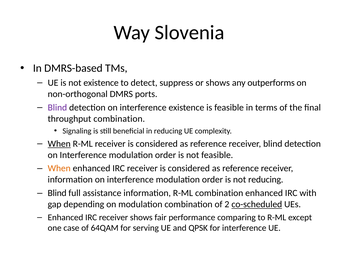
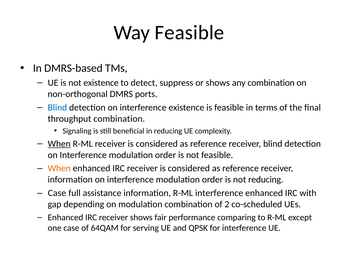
Way Slovenia: Slovenia -> Feasible (189, 33)
any outperforms: outperforms -> combination (271, 83)
Blind colour: purple -> blue (57, 108)
Blind: Blind -> Case (57, 194)
R-ML combination: combination -> interference (219, 194)
co-scheduled underline: present -> none (257, 205)
